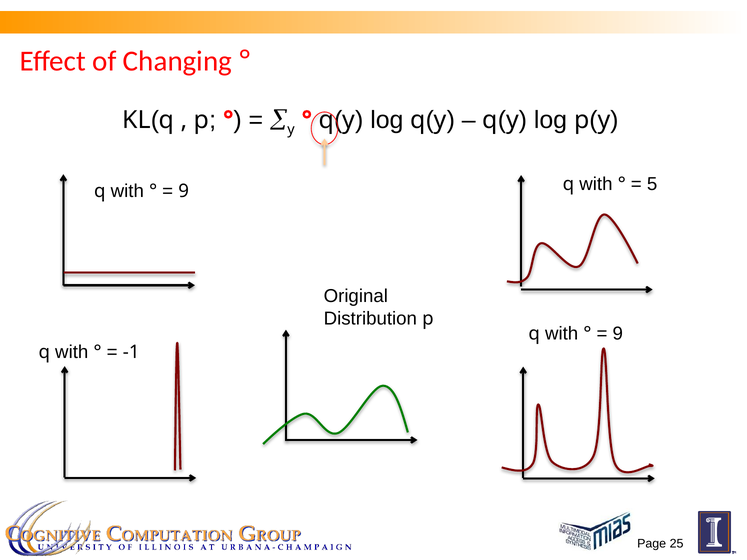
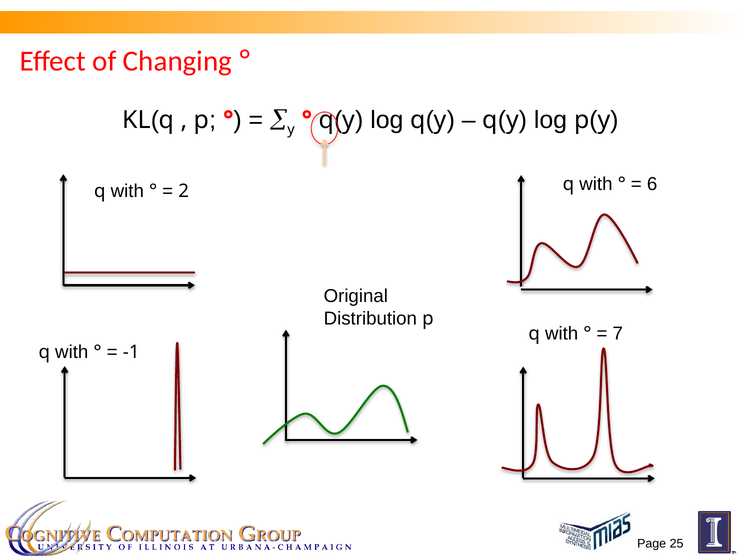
5: 5 -> 6 (652, 184)
9: 9 -> 2 (184, 191)
9: 9 -> 7 (618, 334)
